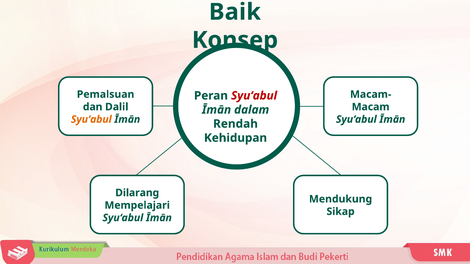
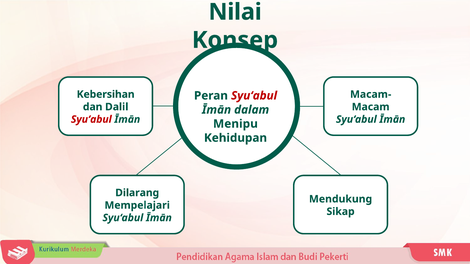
Baik: Baik -> Nilai (235, 12)
Pemalsuan: Pemalsuan -> Kebersihan (106, 94)
Syu‘abul colour: orange -> red (91, 120)
Rendah: Rendah -> Menipu (235, 124)
